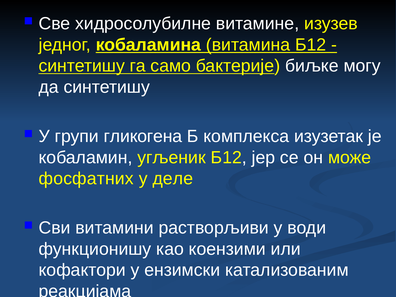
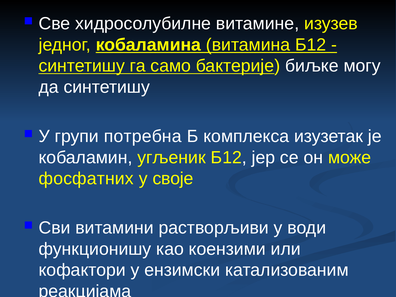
гликогена: гликогена -> потребна (143, 136)
деле: деле -> своје (173, 179)
